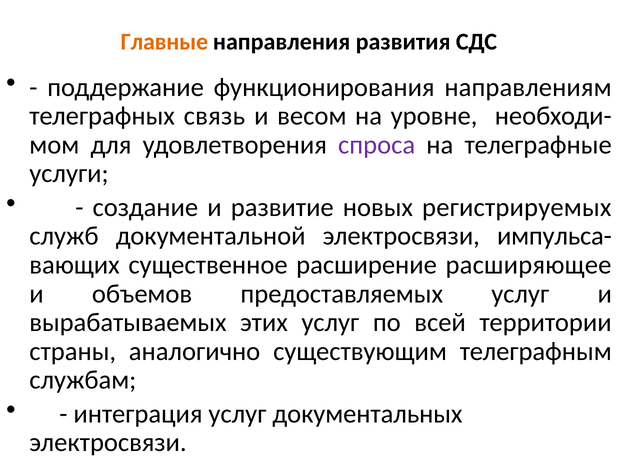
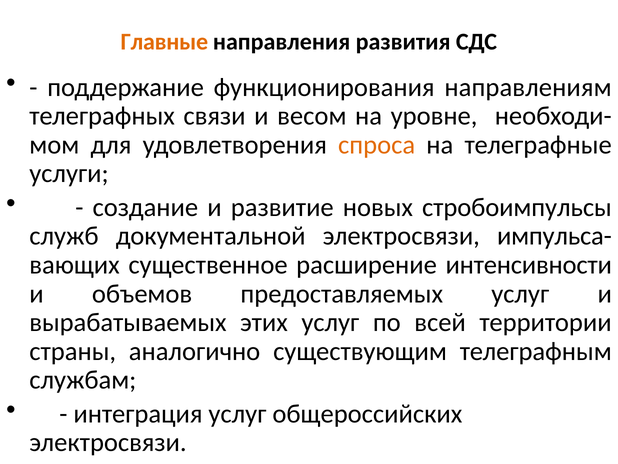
связь: связь -> связи (215, 116)
спроса colour: purple -> orange (377, 145)
регистрируемых: регистрируемых -> стробоимпульсы (517, 207)
расширяющее: расширяющее -> интенсивности (529, 265)
документальных: документальных -> общероссийских (367, 413)
